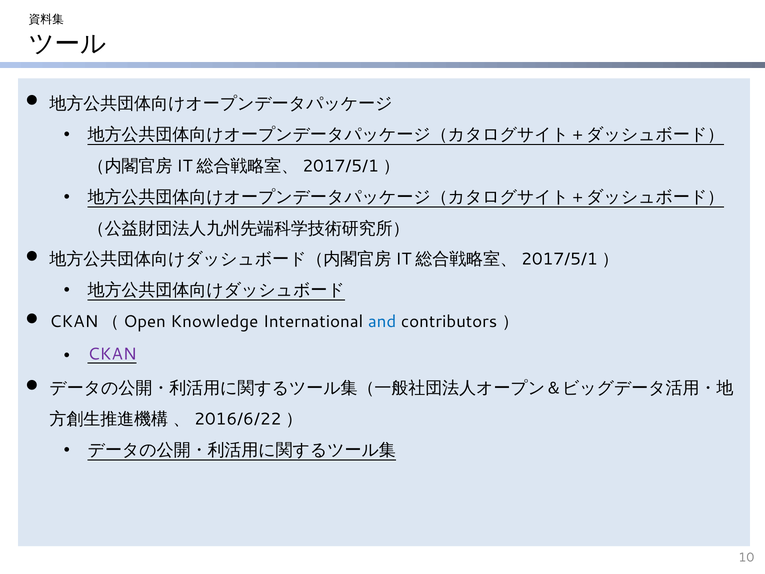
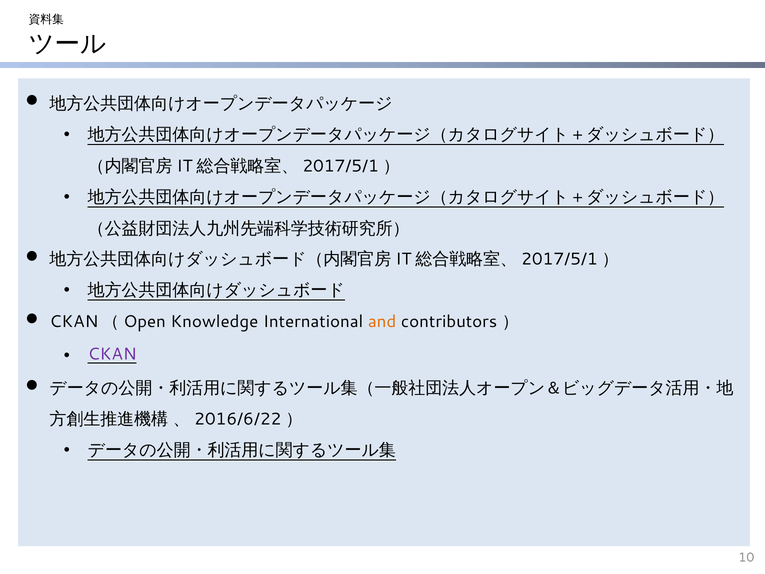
and colour: blue -> orange (382, 322)
